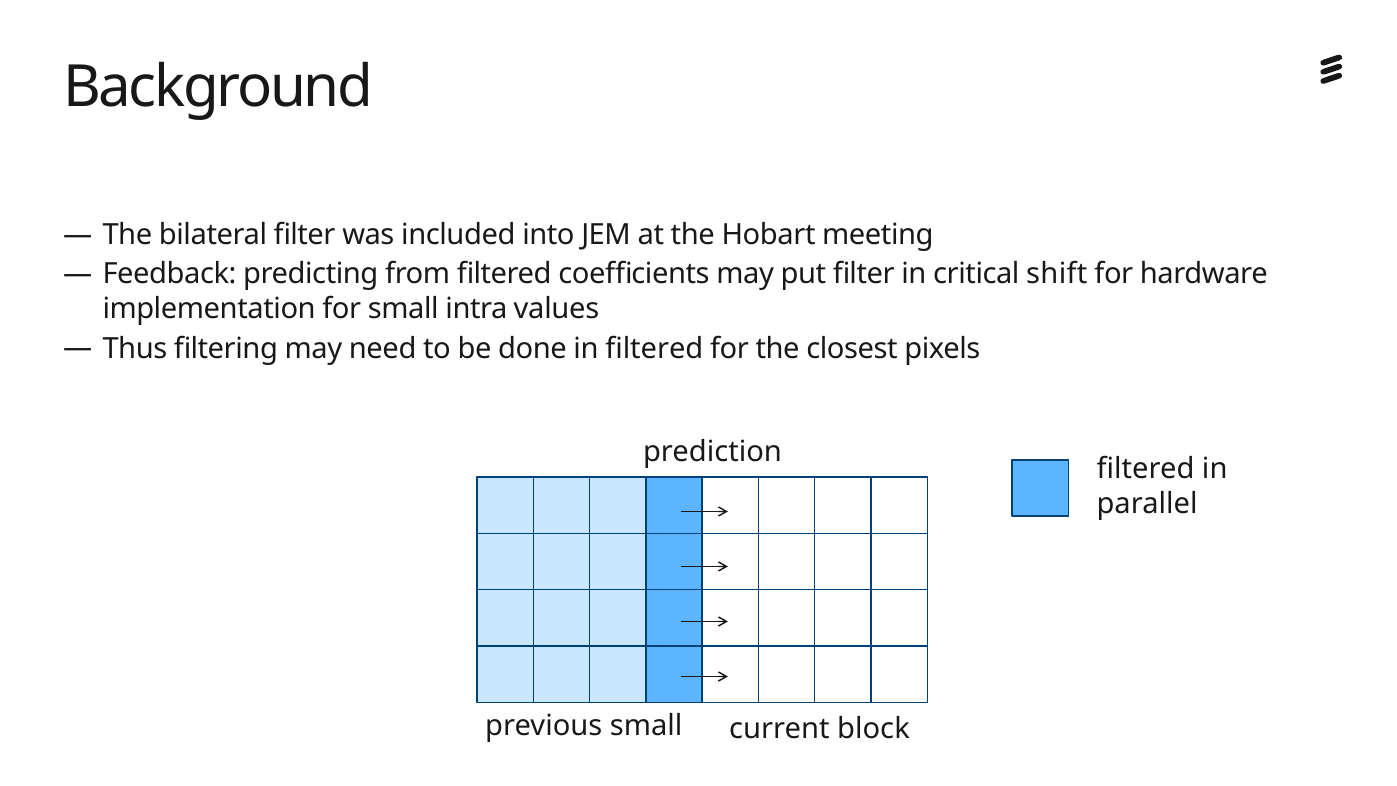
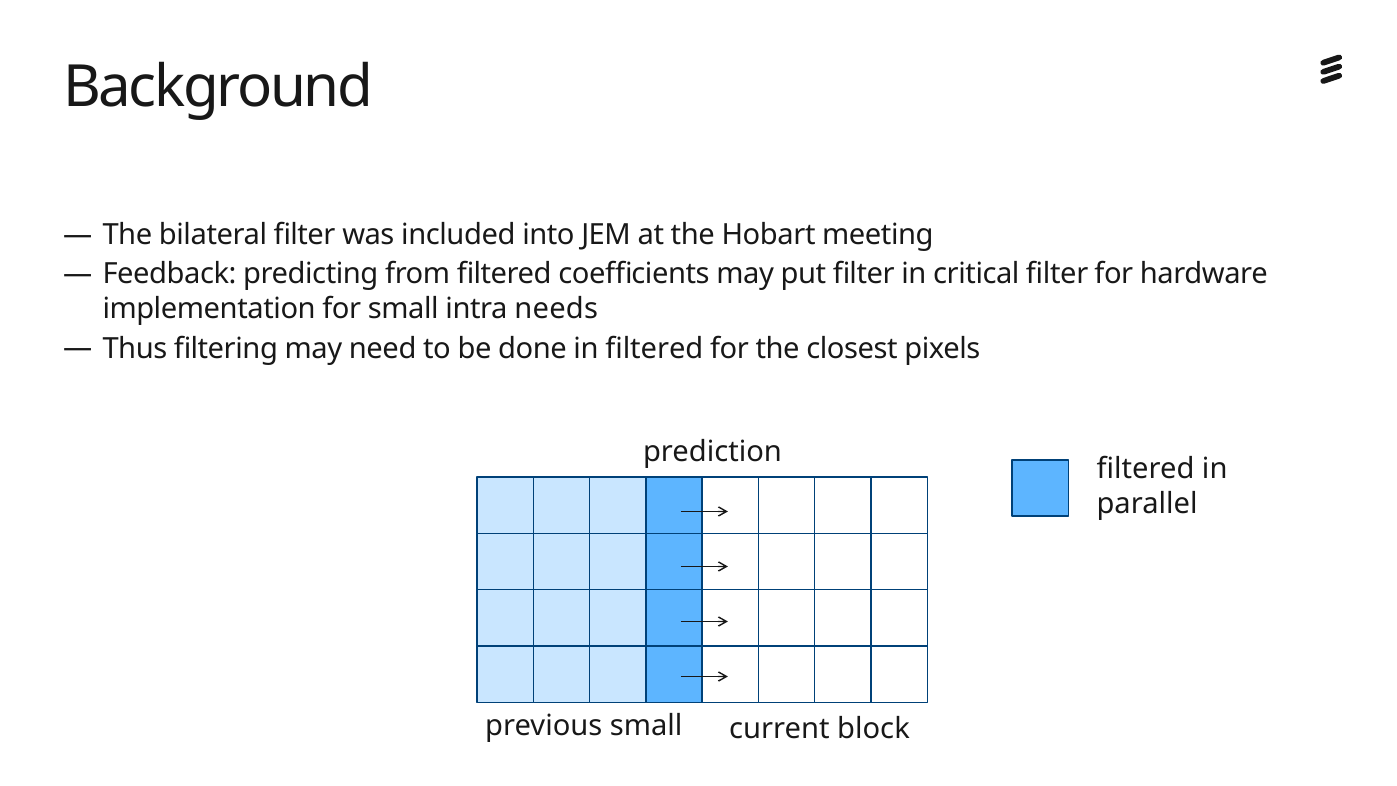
critical shift: shift -> filter (1057, 274)
values: values -> needs (556, 309)
